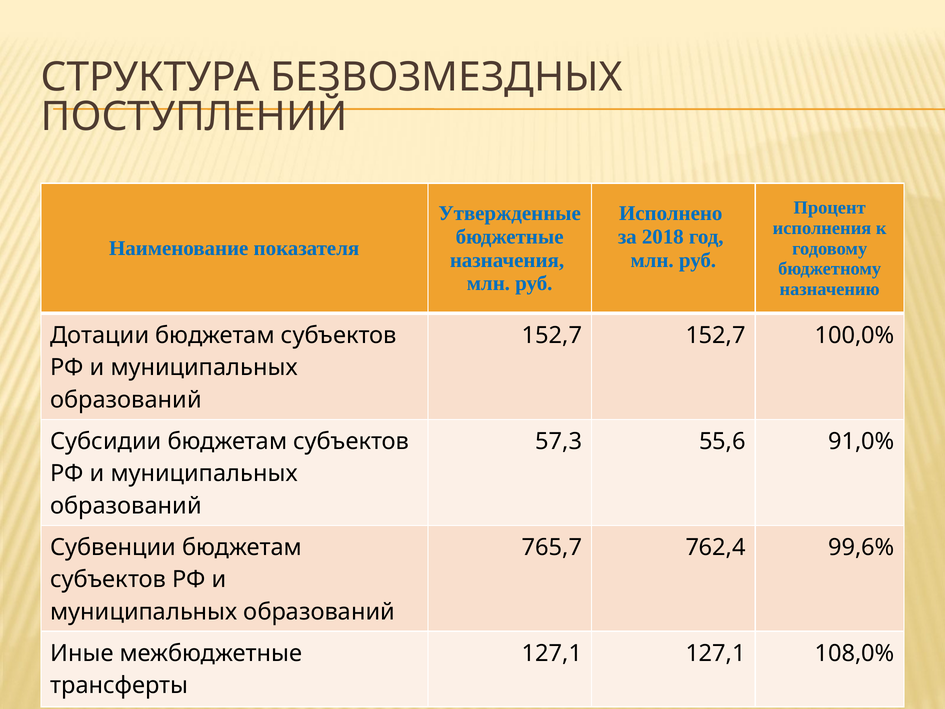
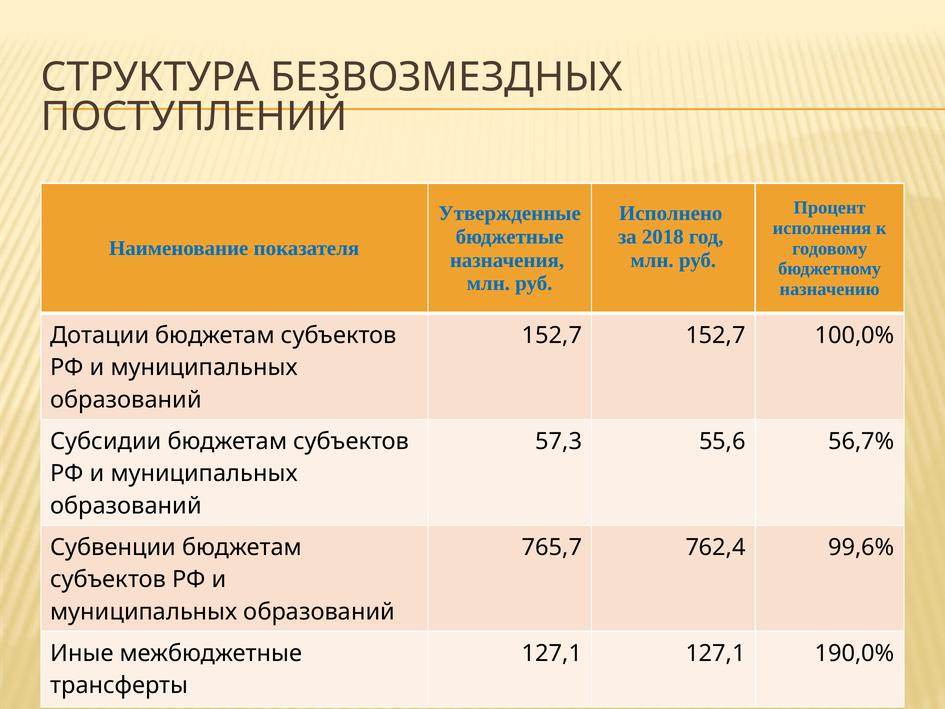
91,0%: 91,0% -> 56,7% (861, 441)
108,0%: 108,0% -> 190,0% (855, 653)
